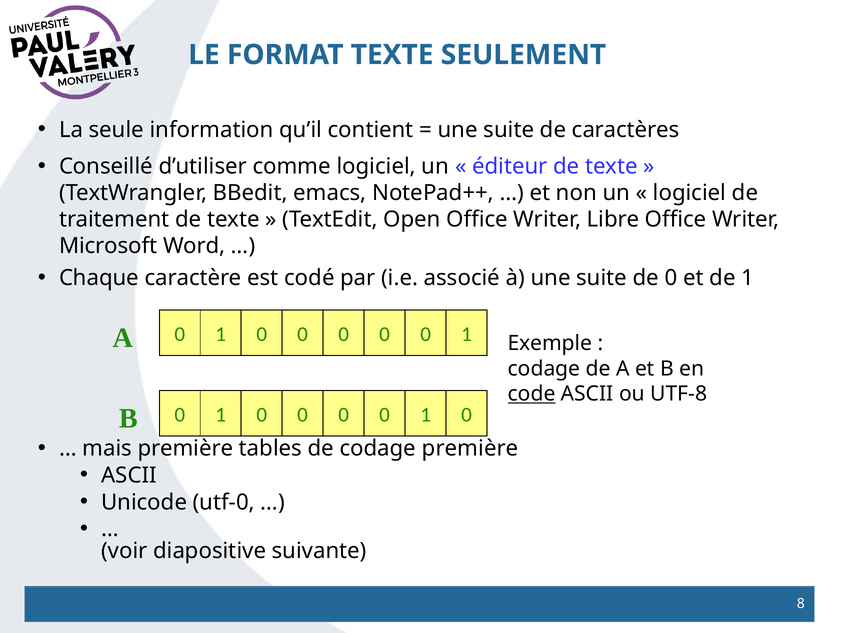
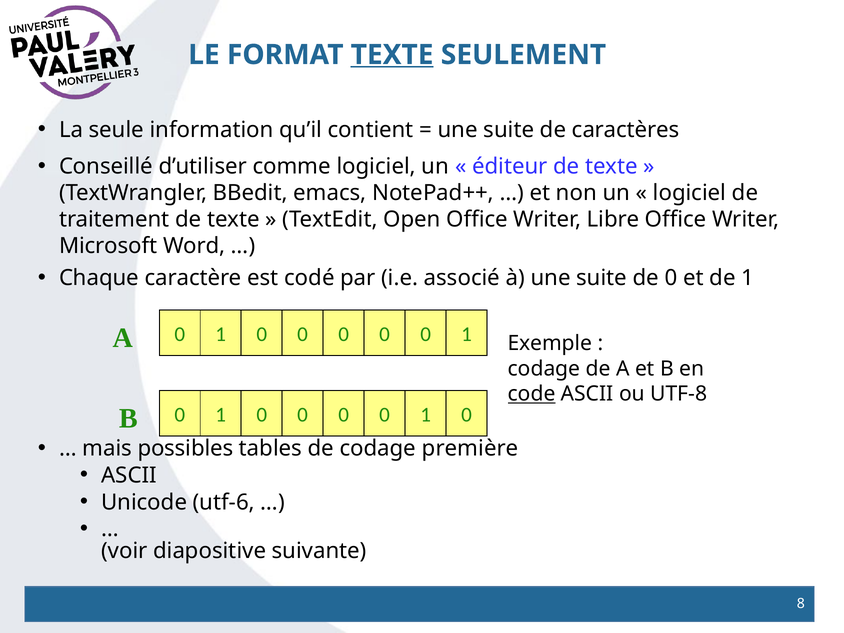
TEXTE underline: none -> present (392, 55)
mais première: première -> possibles (185, 448)
utf-0: utf-0 -> utf-6 (224, 502)
